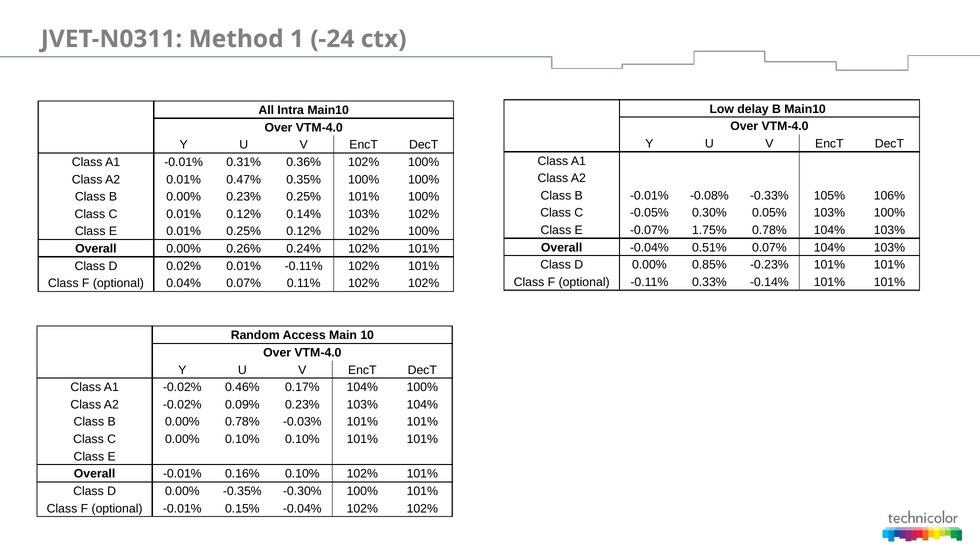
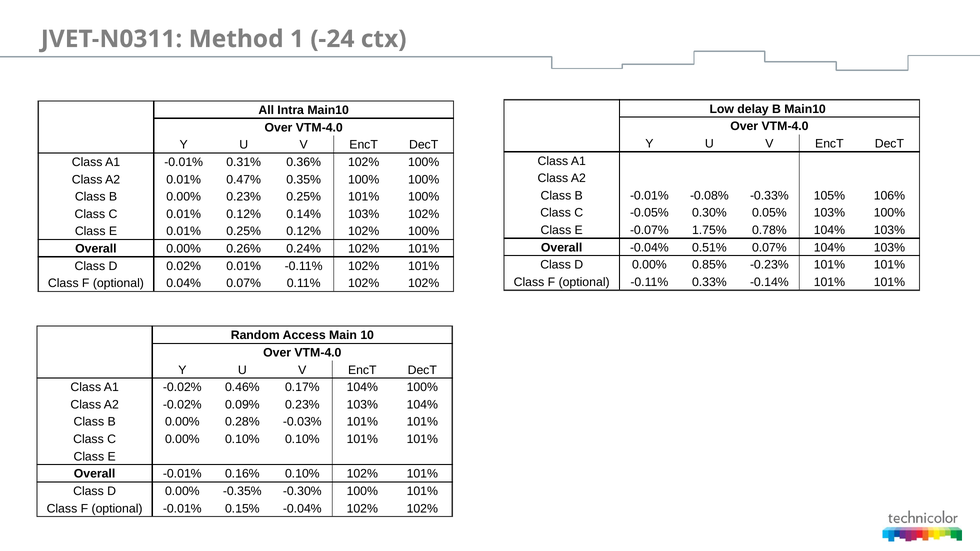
0.00% 0.78%: 0.78% -> 0.28% (242, 422)
